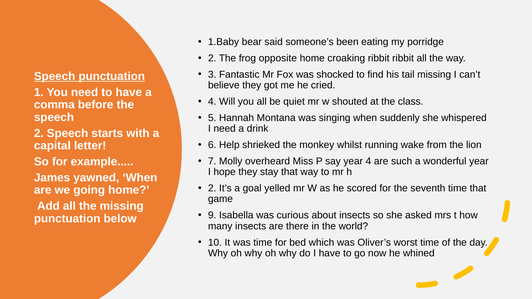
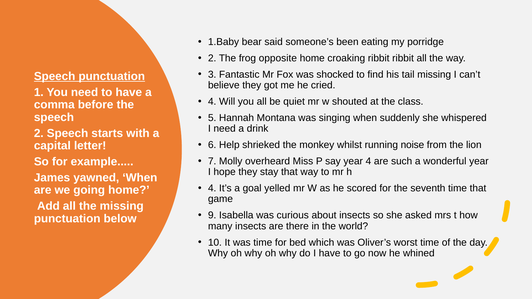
wake: wake -> noise (412, 145)
2: 2 -> 4 (212, 188)
